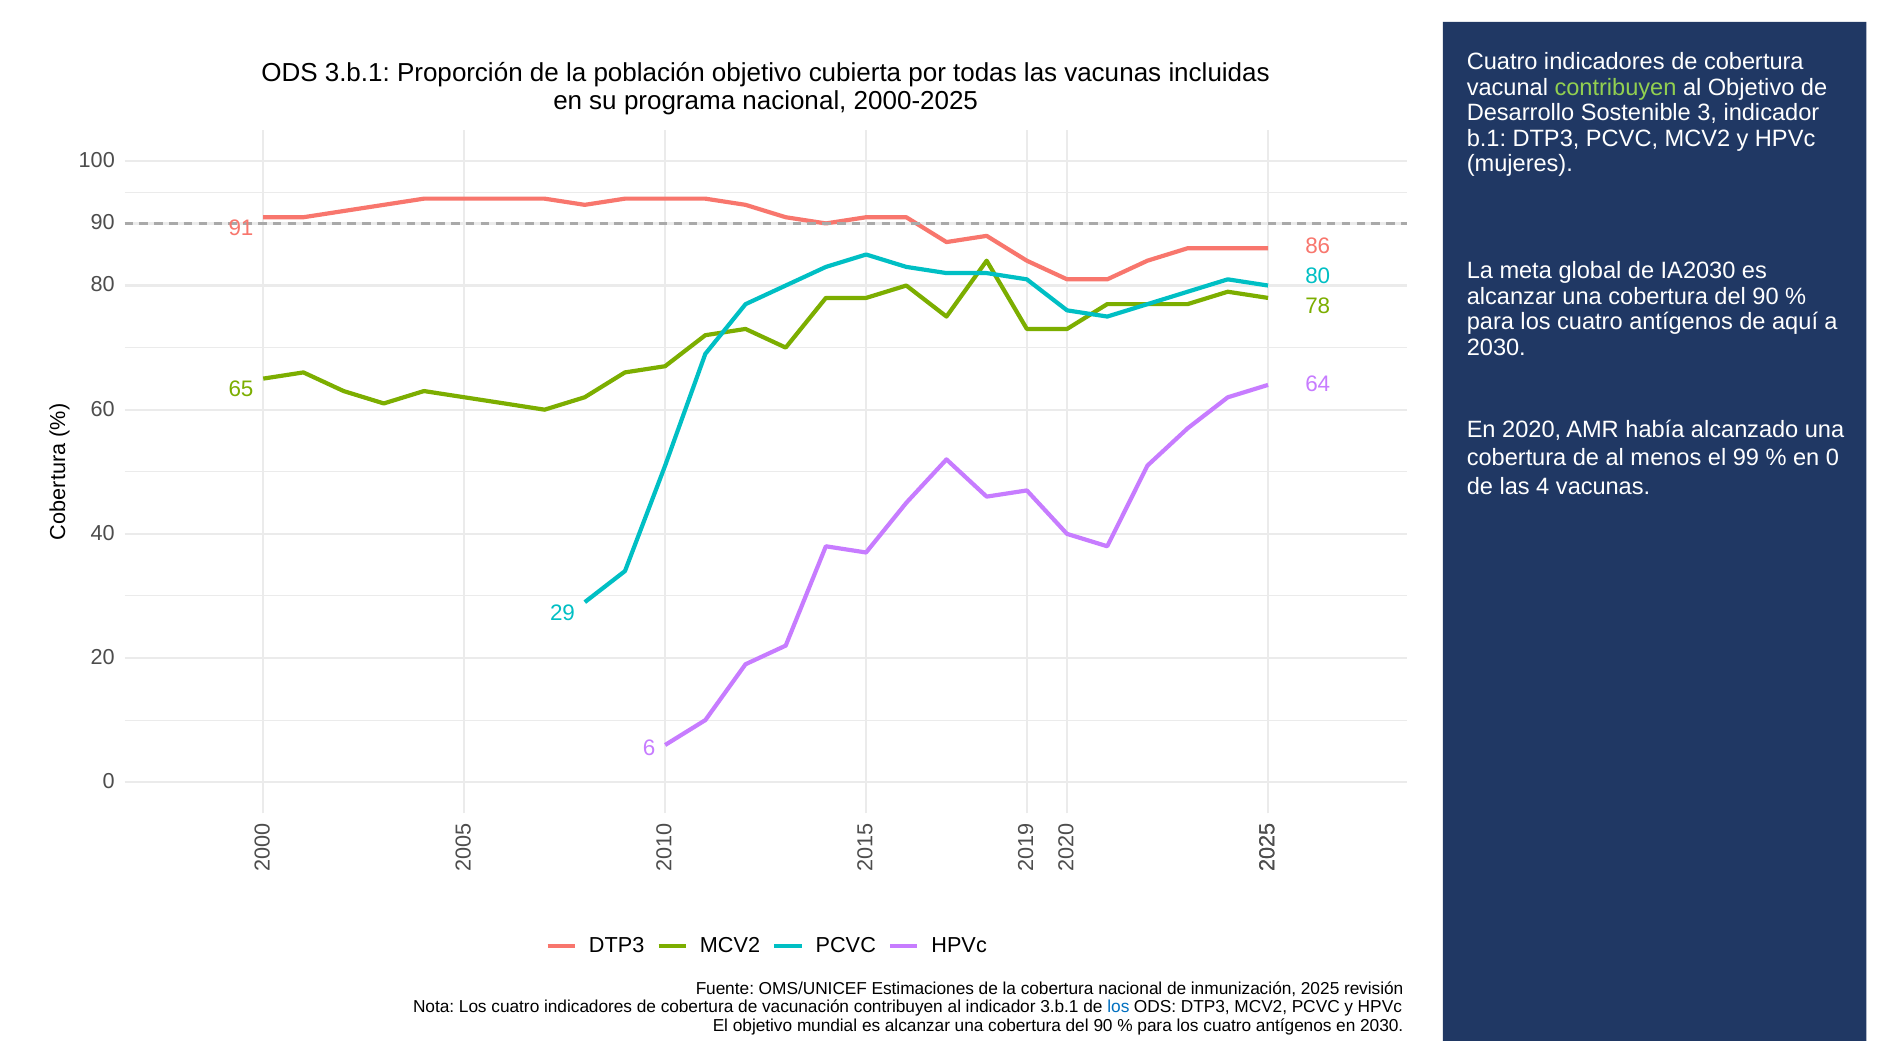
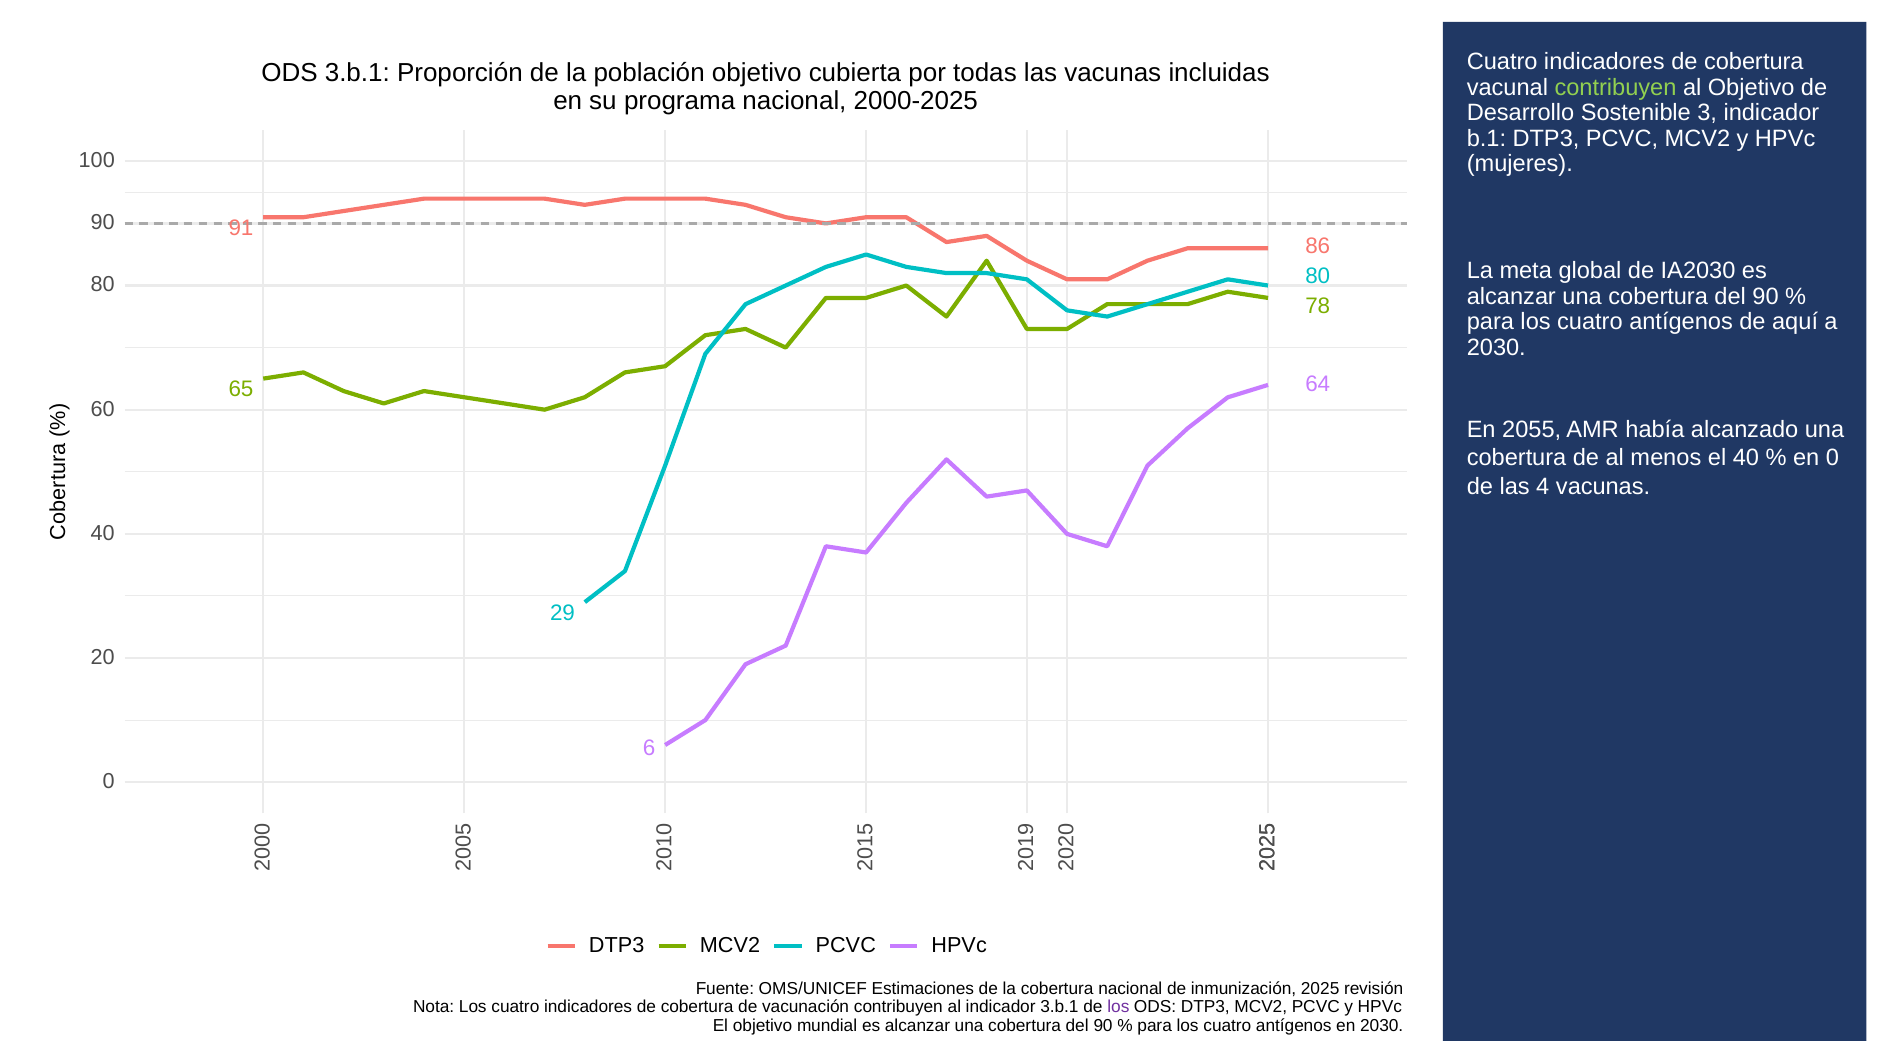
2020: 2020 -> 2055 (1532, 430)
el 99: 99 -> 40 (1746, 458)
los colour: blue -> purple (1118, 1007)
